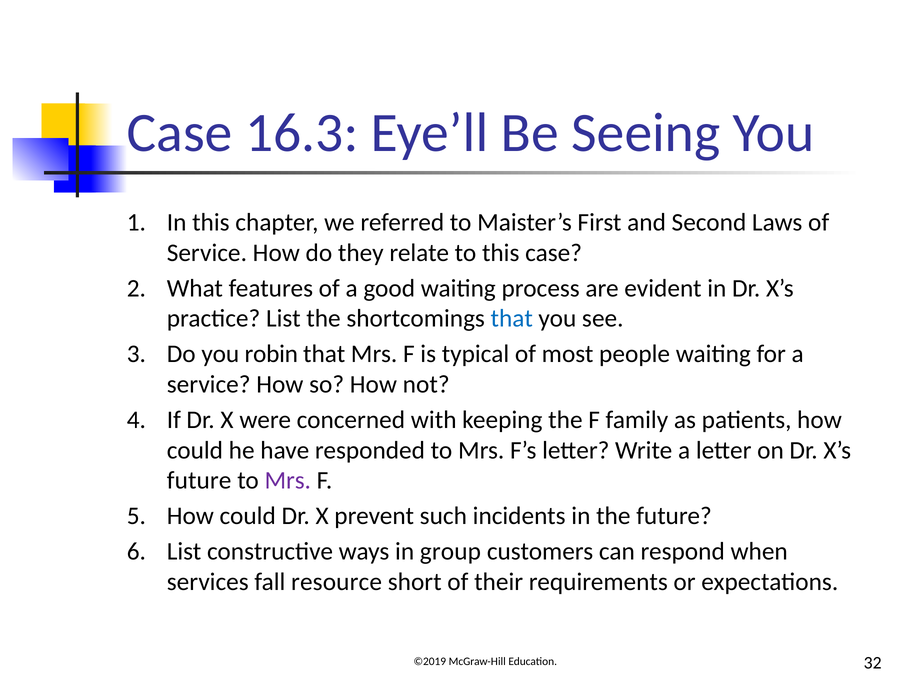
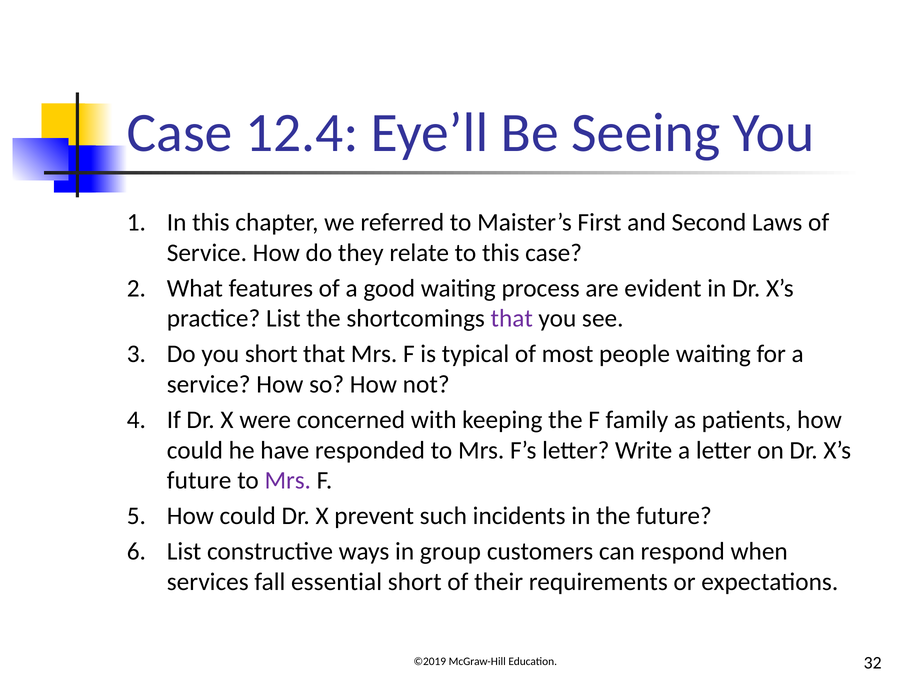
16.3: 16.3 -> 12.4 (302, 133)
that colour: blue -> purple (512, 318)
you robin: robin -> short (271, 354)
resource: resource -> essential (337, 581)
